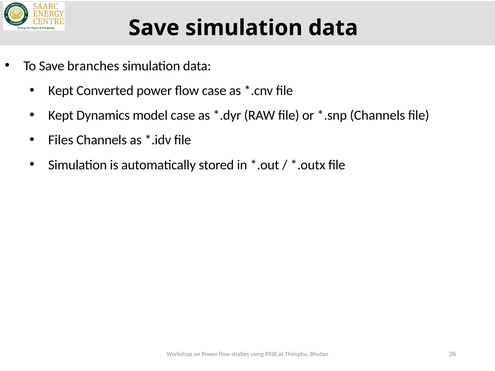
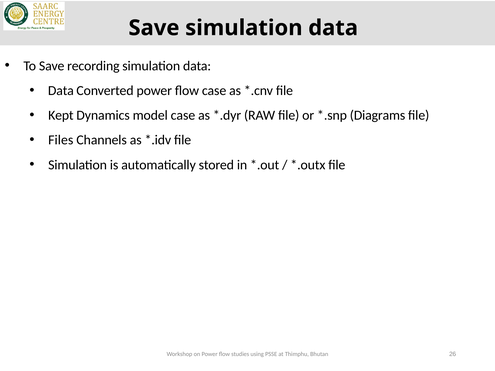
branches: branches -> recording (93, 66)
Kept: Kept -> Data (61, 91)
Channels: Channels -> Diagrams (378, 115)
